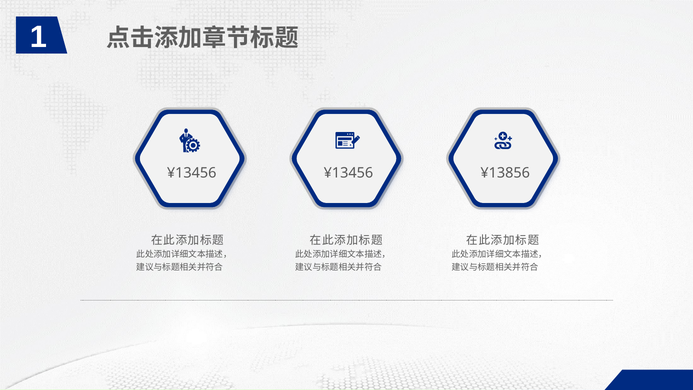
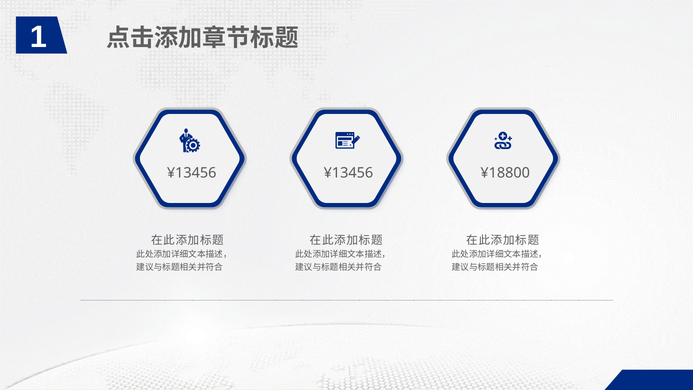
¥13856: ¥13856 -> ¥18800 (505, 173)
